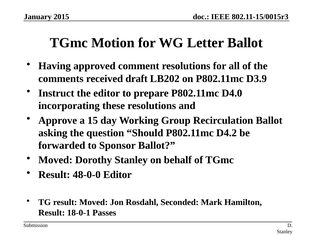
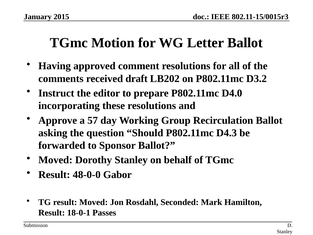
D3.9: D3.9 -> D3.2 (257, 78)
15: 15 -> 57 (93, 120)
D4.2: D4.2 -> D4.3 (227, 133)
48-0-0 Editor: Editor -> Gabor (117, 174)
